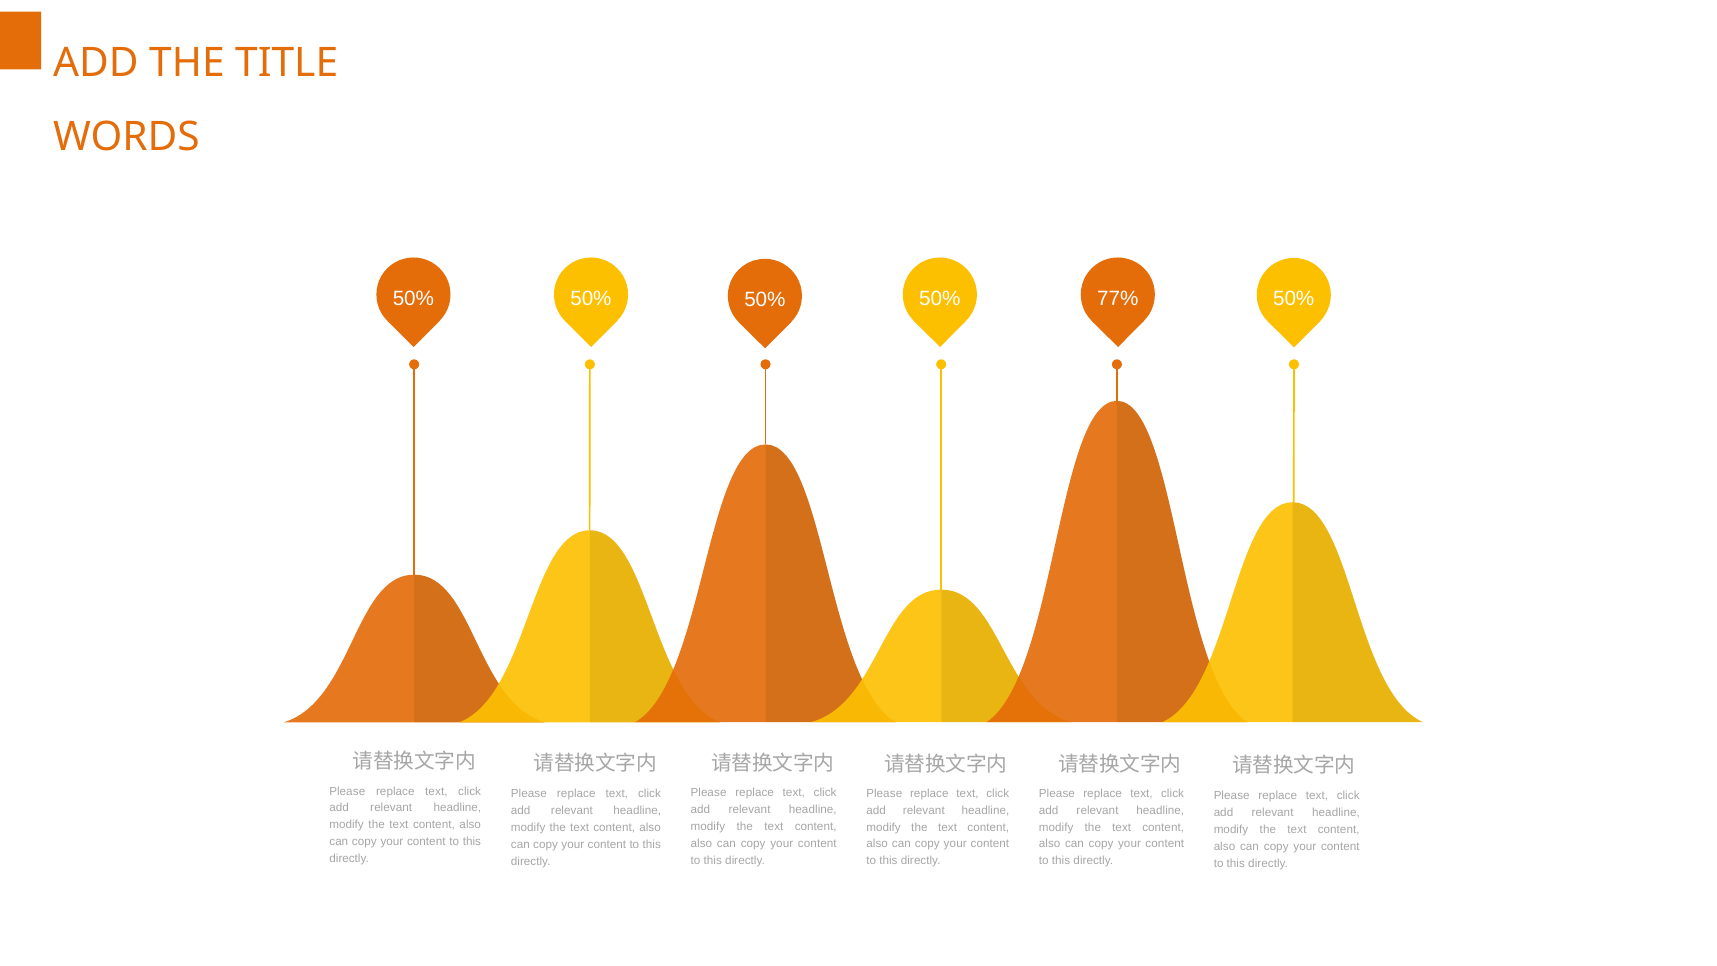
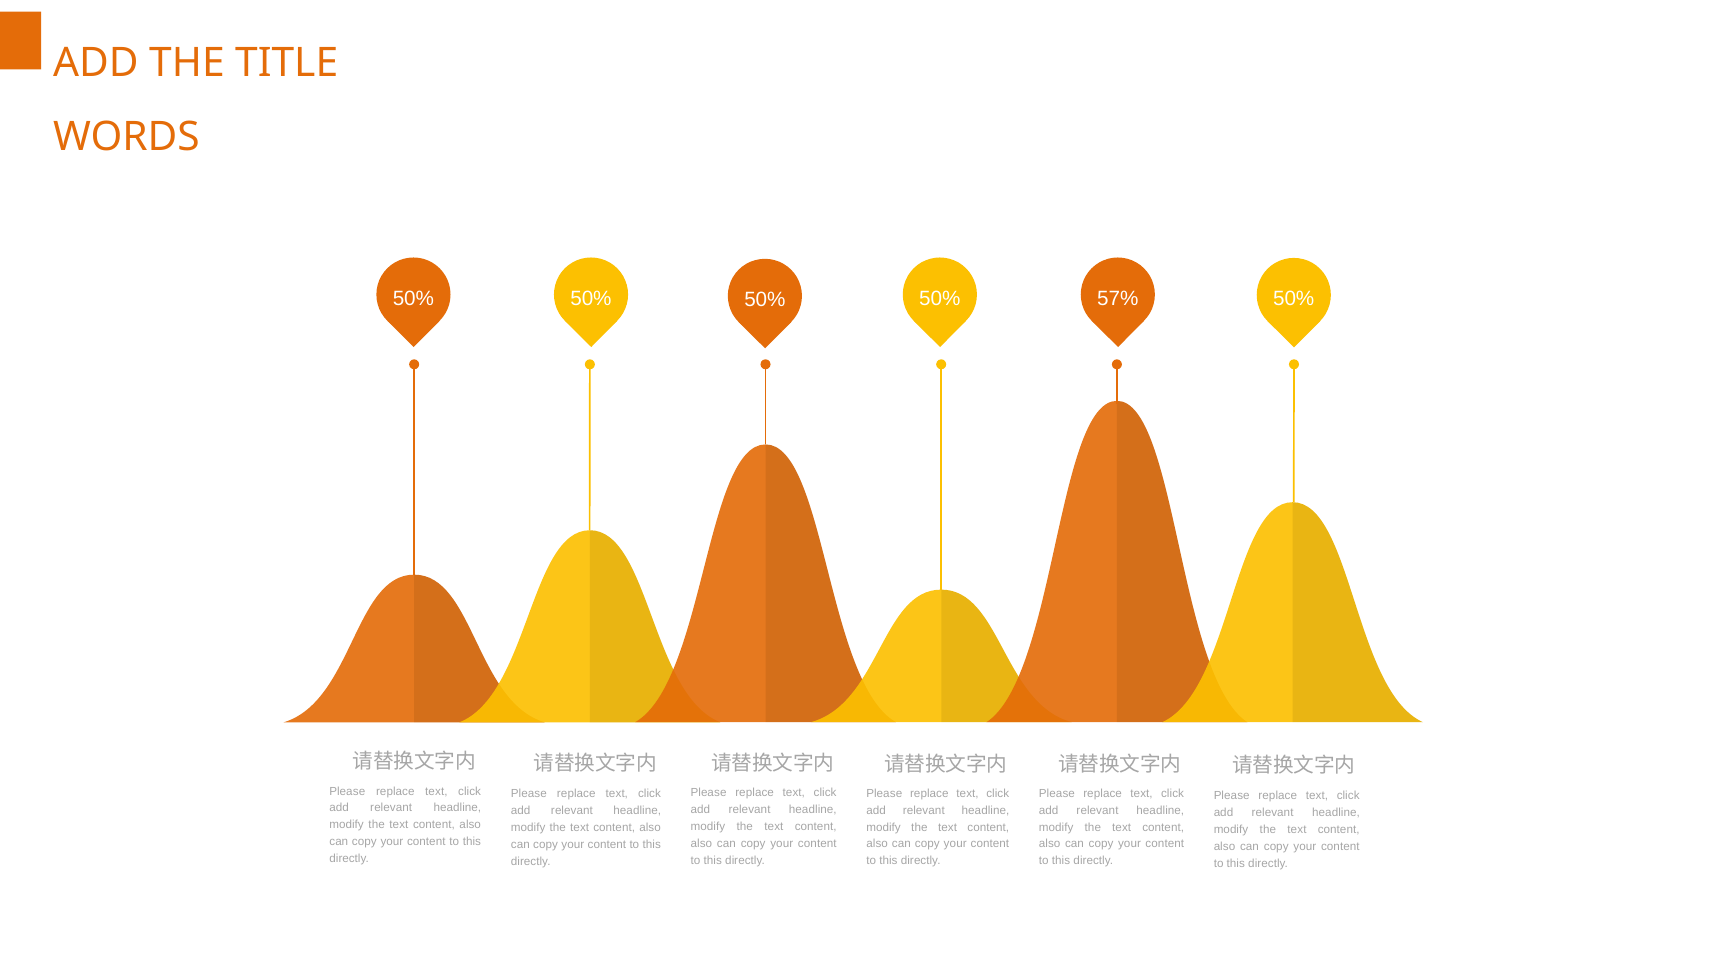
77%: 77% -> 57% (1118, 298)
